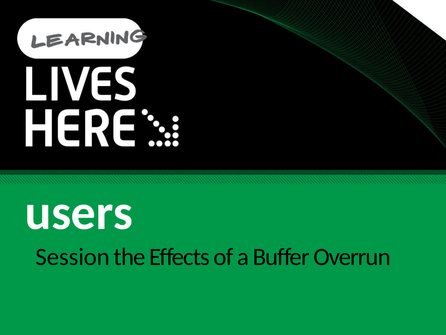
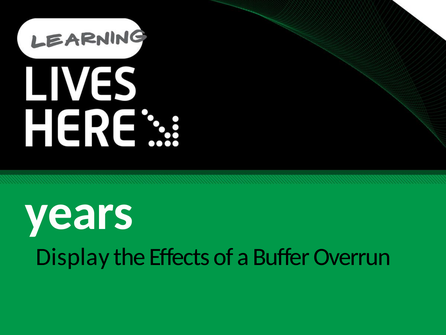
users: users -> years (79, 212)
Session: Session -> Display (73, 257)
